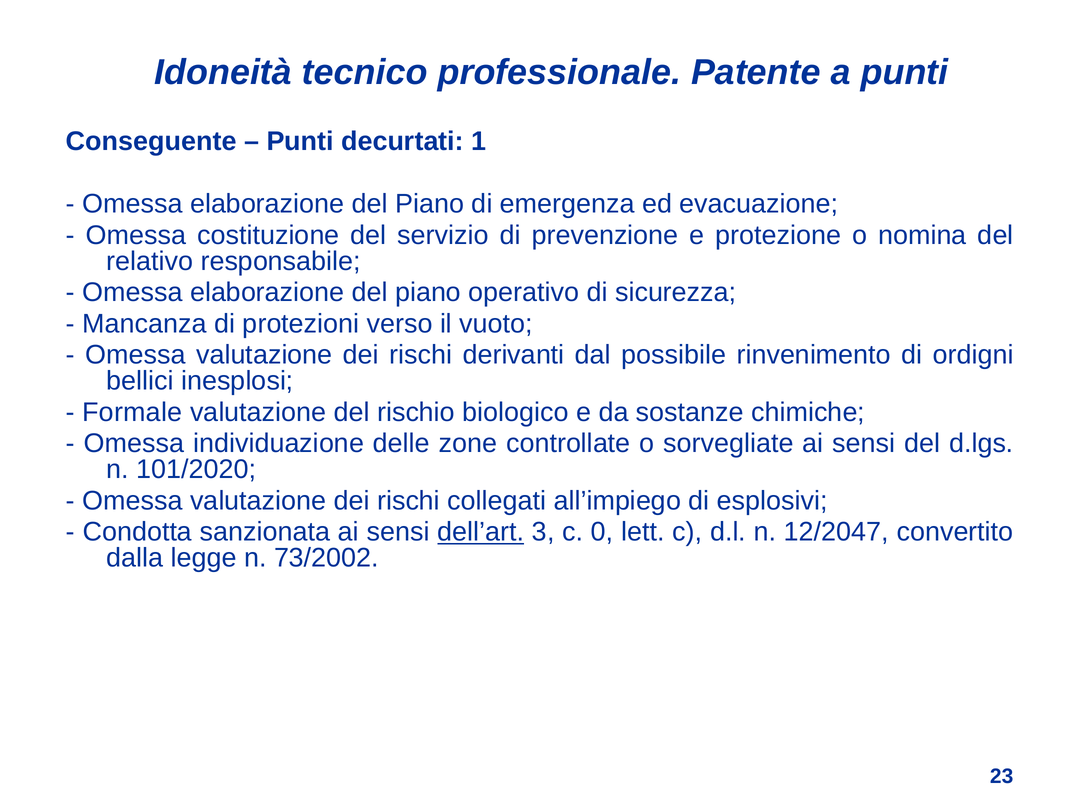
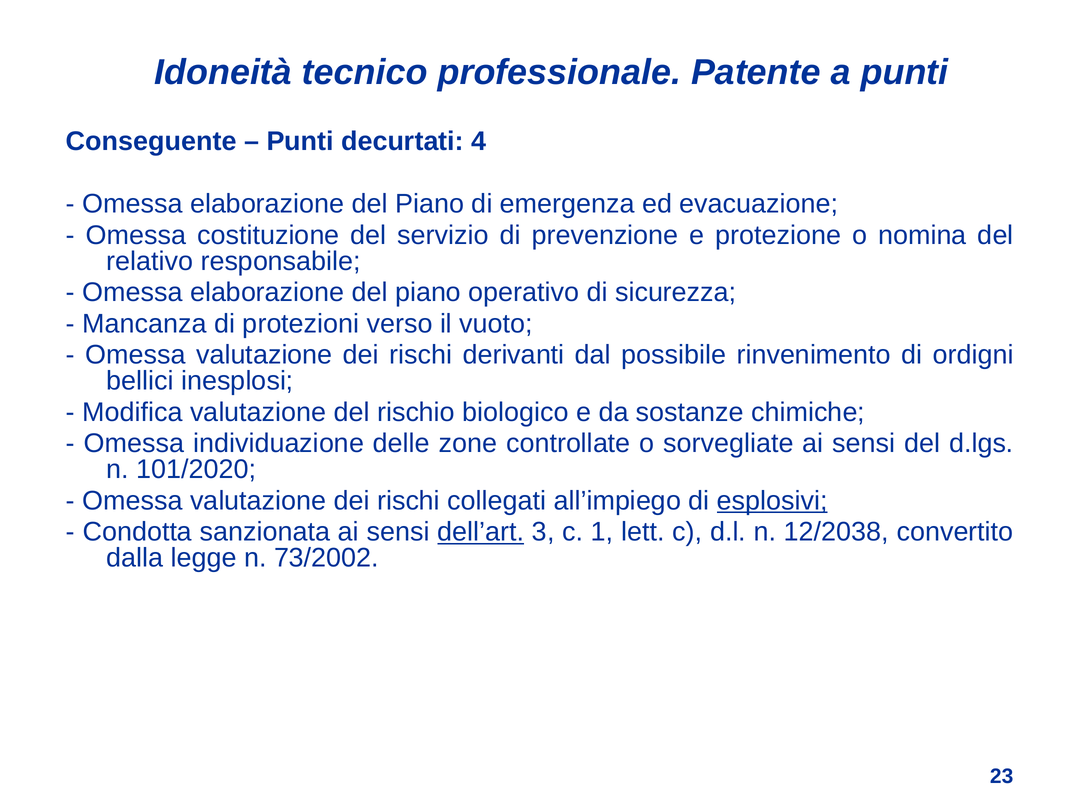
1: 1 -> 4 (479, 141)
Formale: Formale -> Modifica (132, 412)
esplosivi underline: none -> present (772, 500)
0: 0 -> 1 (602, 532)
12/2047: 12/2047 -> 12/2038 (836, 532)
